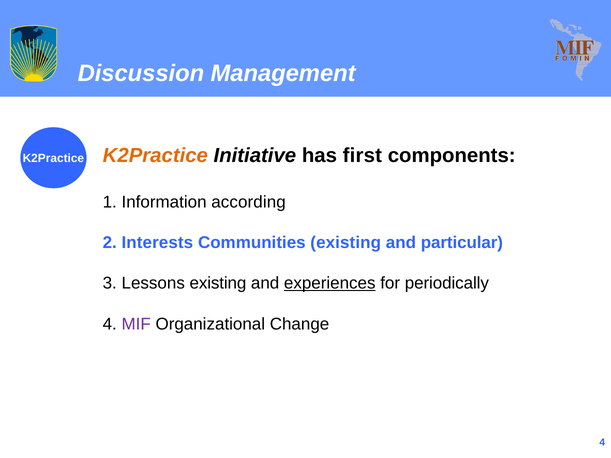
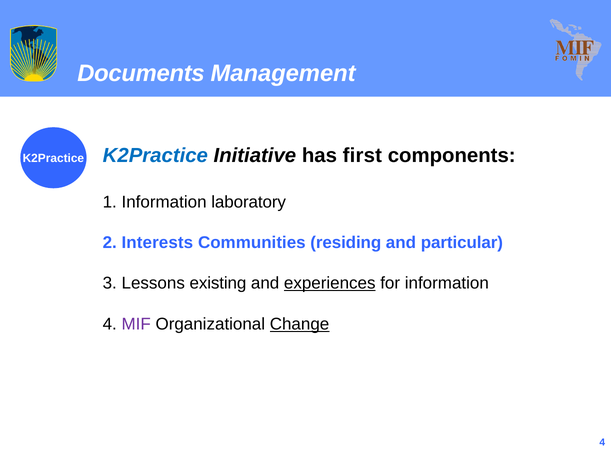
Discussion: Discussion -> Documents (141, 74)
K2Practice colour: orange -> blue (155, 155)
according: according -> laboratory (249, 202)
Communities existing: existing -> residing (346, 243)
for periodically: periodically -> information (447, 284)
Change underline: none -> present (300, 324)
